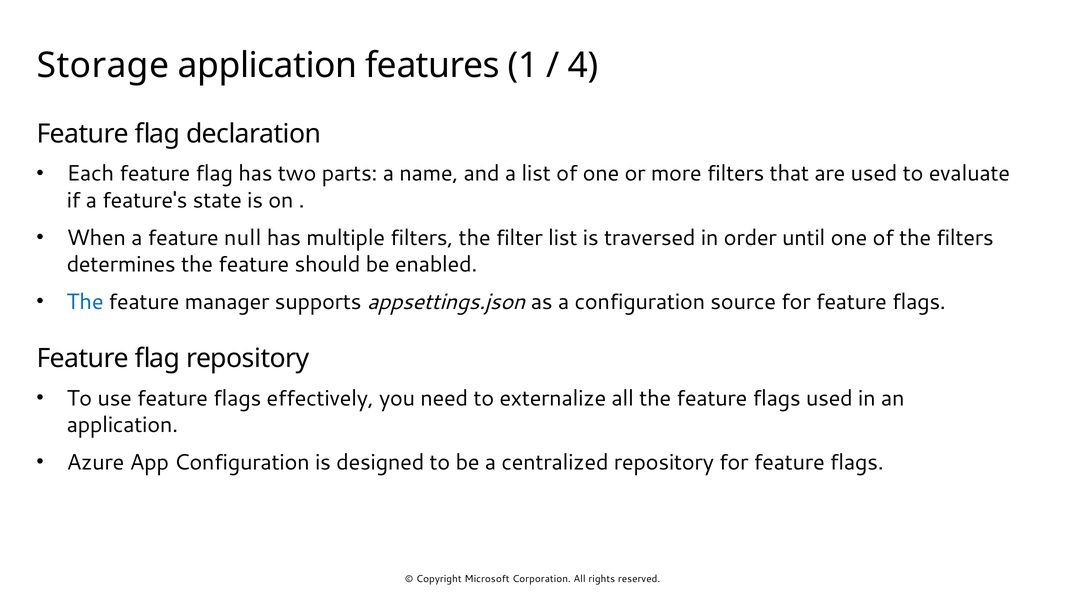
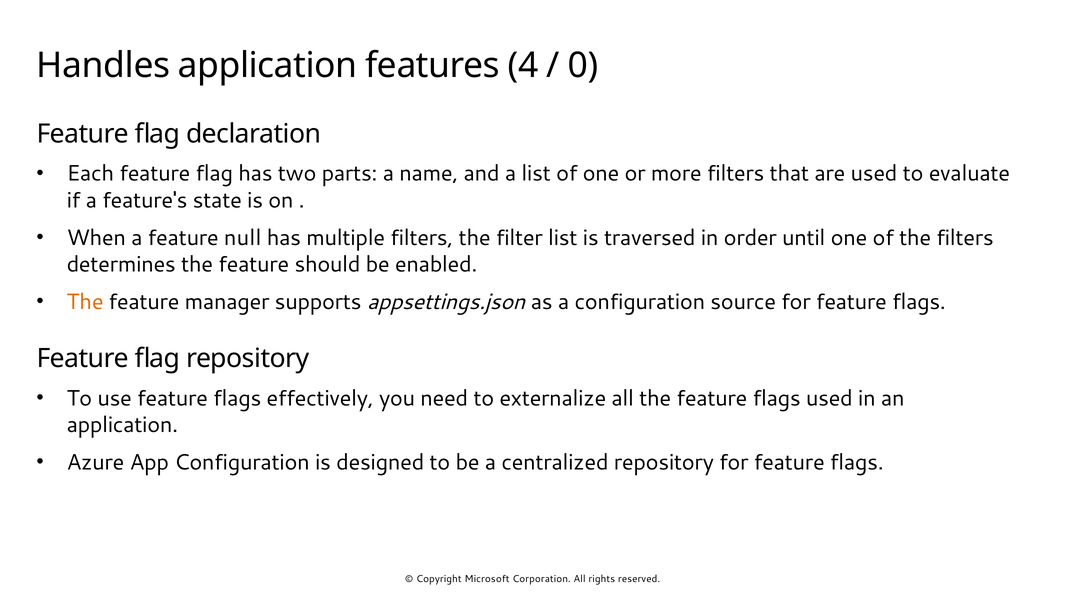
Storage: Storage -> Handles (103, 65)
1: 1 -> 4 (523, 65)
4: 4 -> 0 (583, 65)
The colour: blue -> orange (85, 302)
